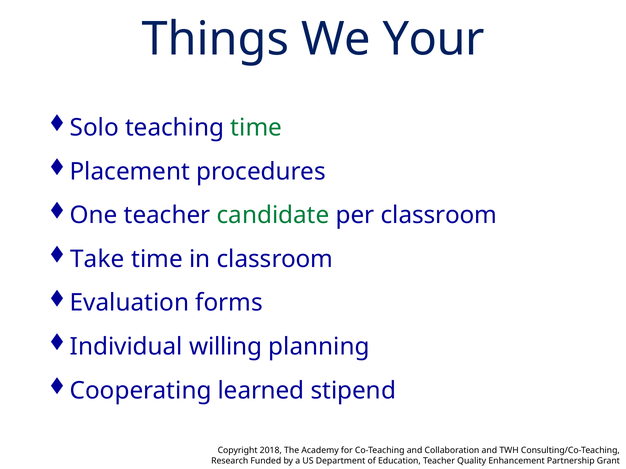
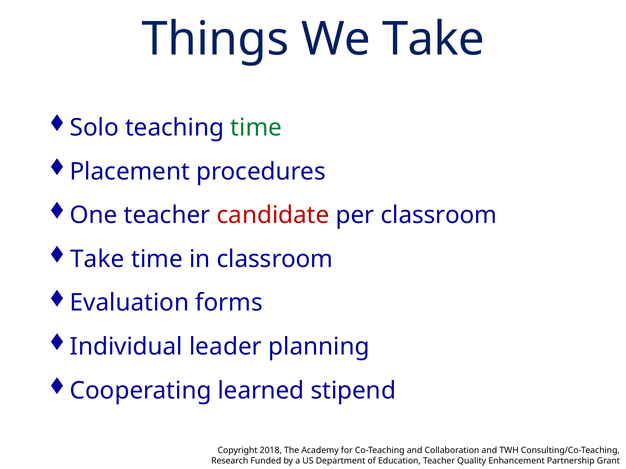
We Your: Your -> Take (434, 40)
candidate colour: green -> red (273, 216)
willing: willing -> leader (226, 347)
